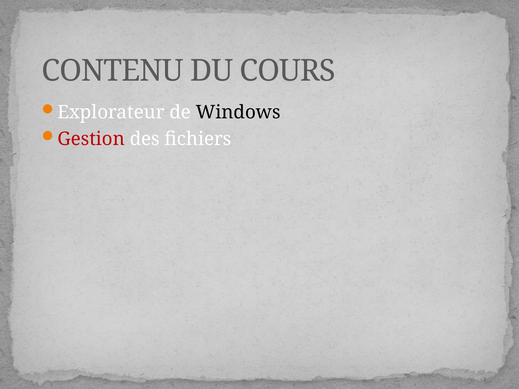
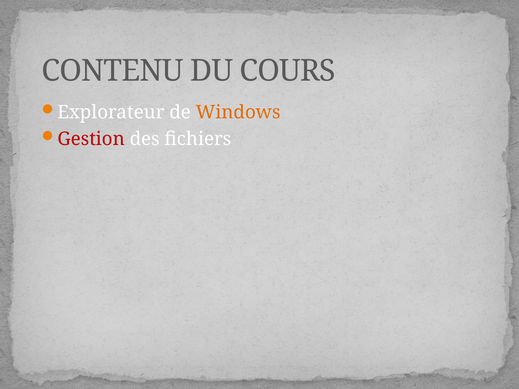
Windows colour: black -> orange (238, 112)
